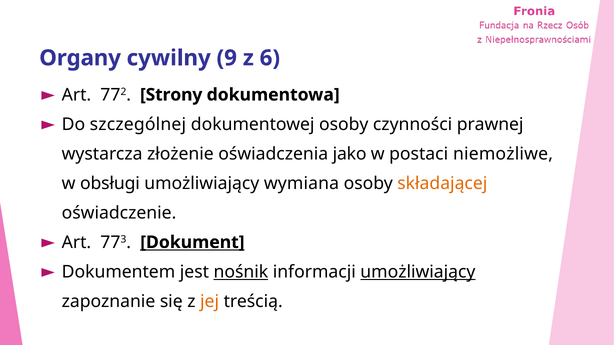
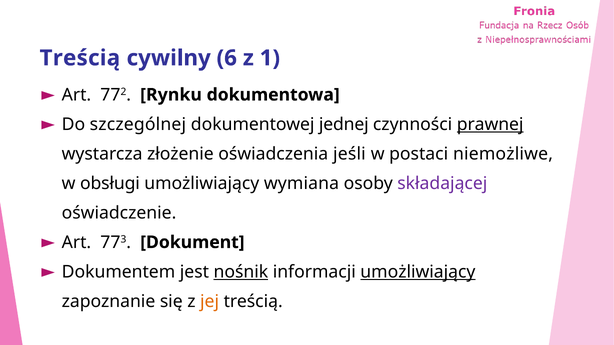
Organy: Organy -> Treścią (80, 58)
9: 9 -> 6 (227, 58)
6: 6 -> 1 (270, 58)
Strony: Strony -> Rynku (171, 95)
dokumentowej osoby: osoby -> jednej (344, 124)
prawnej underline: none -> present (490, 124)
jako: jako -> jeśli (349, 154)
składającej colour: orange -> purple (442, 183)
Dokument underline: present -> none (192, 243)
